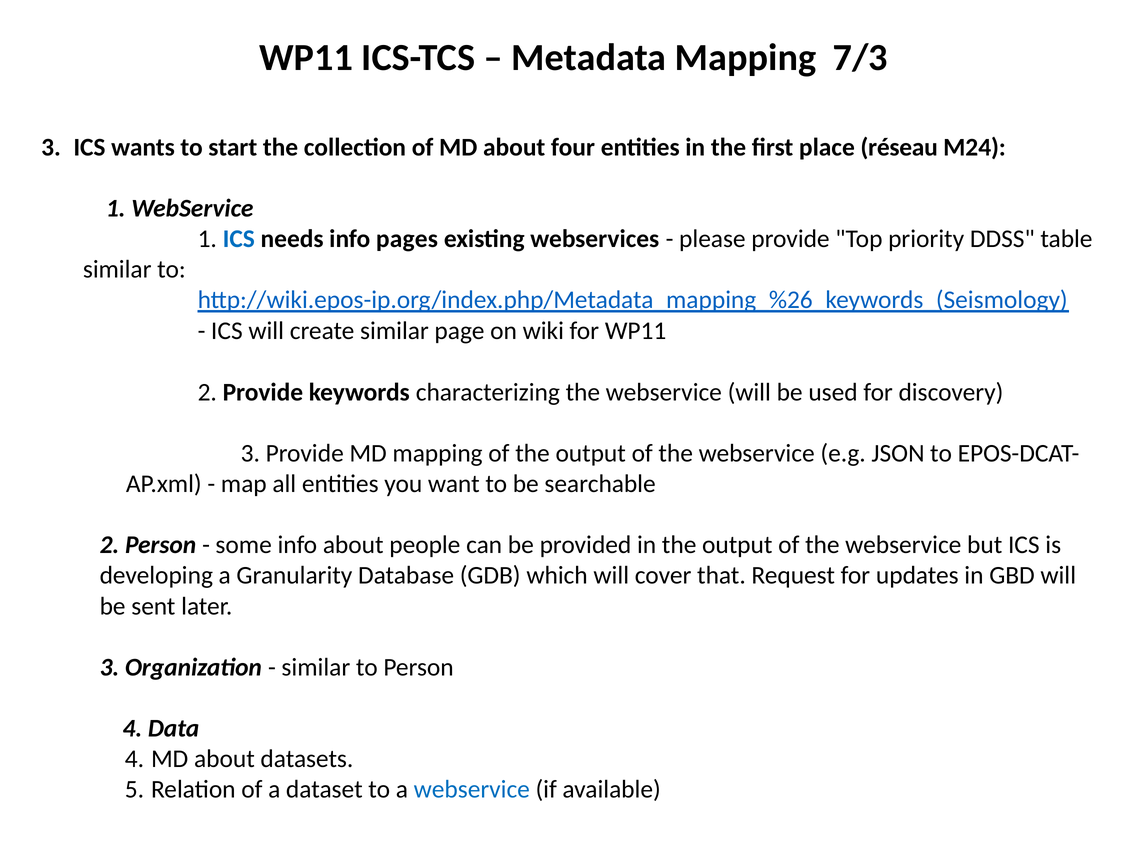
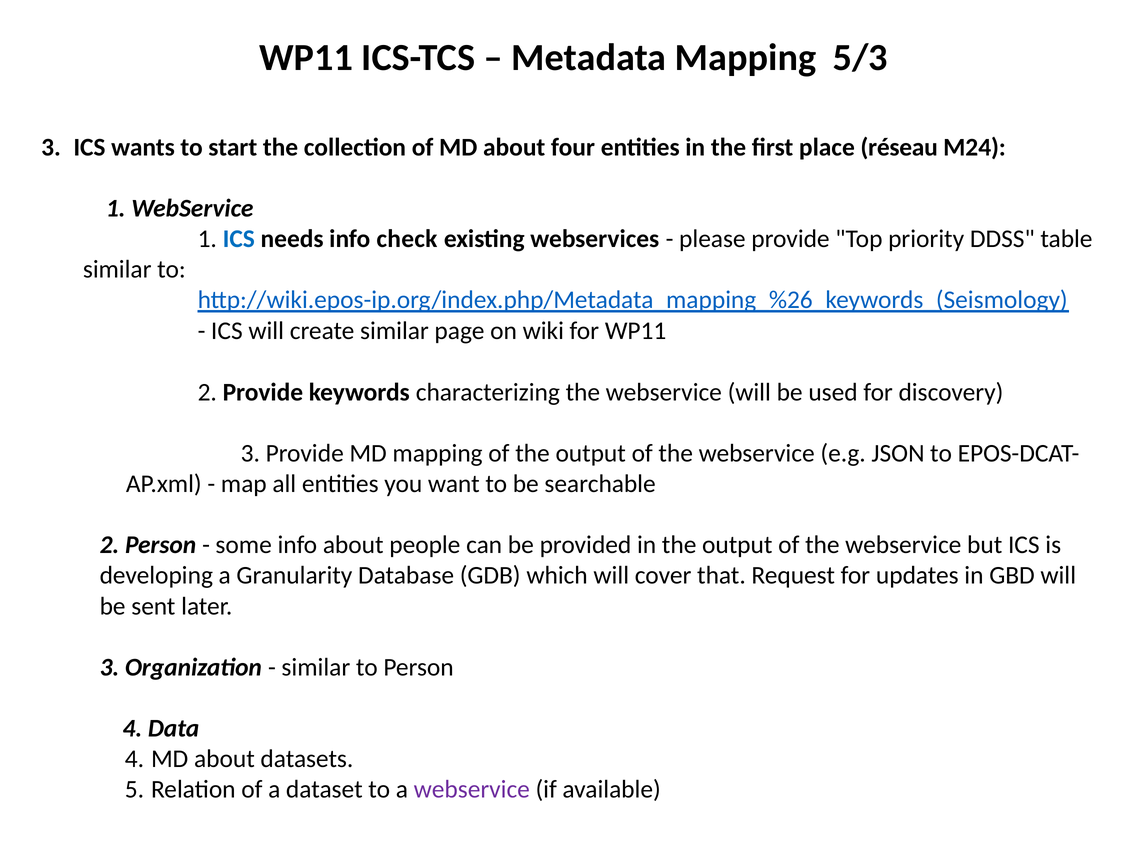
7/3: 7/3 -> 5/3 (860, 58)
pages: pages -> check (407, 239)
webservice colour: blue -> purple (472, 790)
